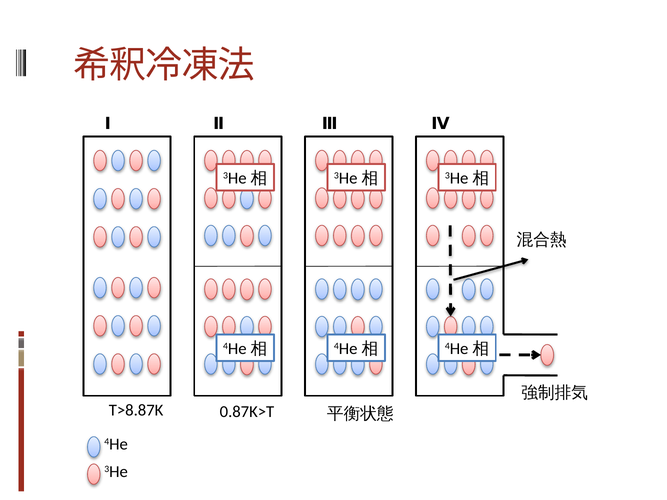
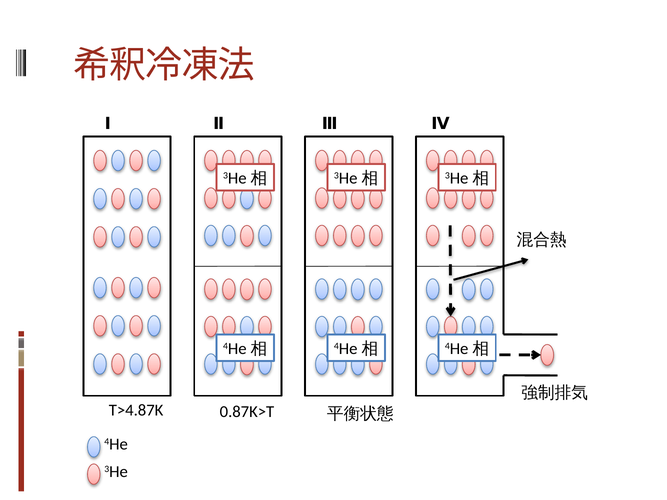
T>8.87K: T>8.87K -> T>4.87K (136, 410)
